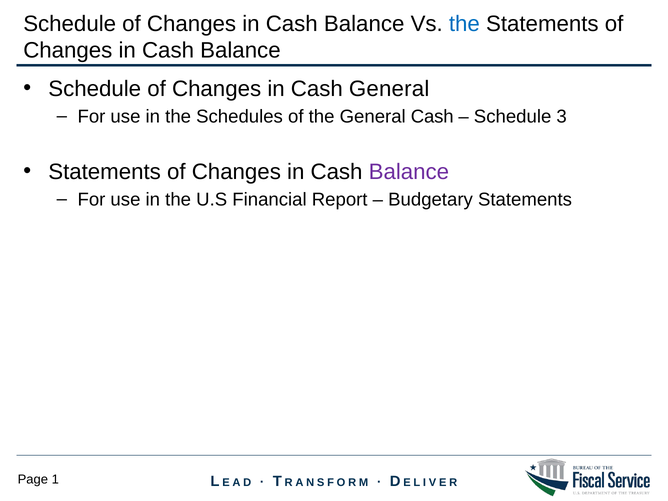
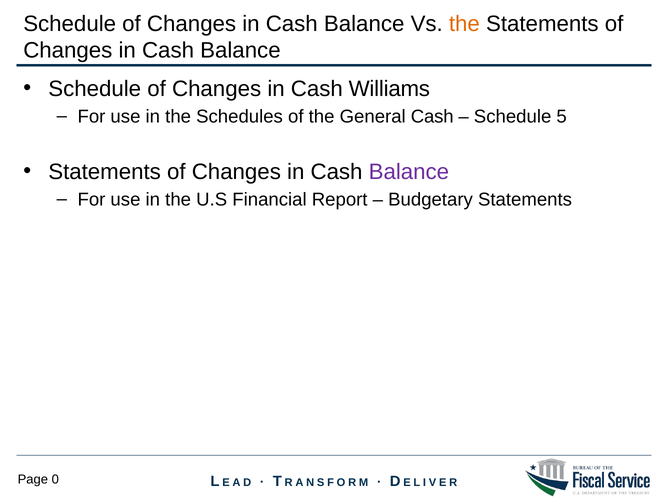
the colour: blue -> orange (464, 24)
Cash General: General -> Williams (389, 89)
3: 3 -> 5 (562, 117)
1: 1 -> 0 (55, 480)
